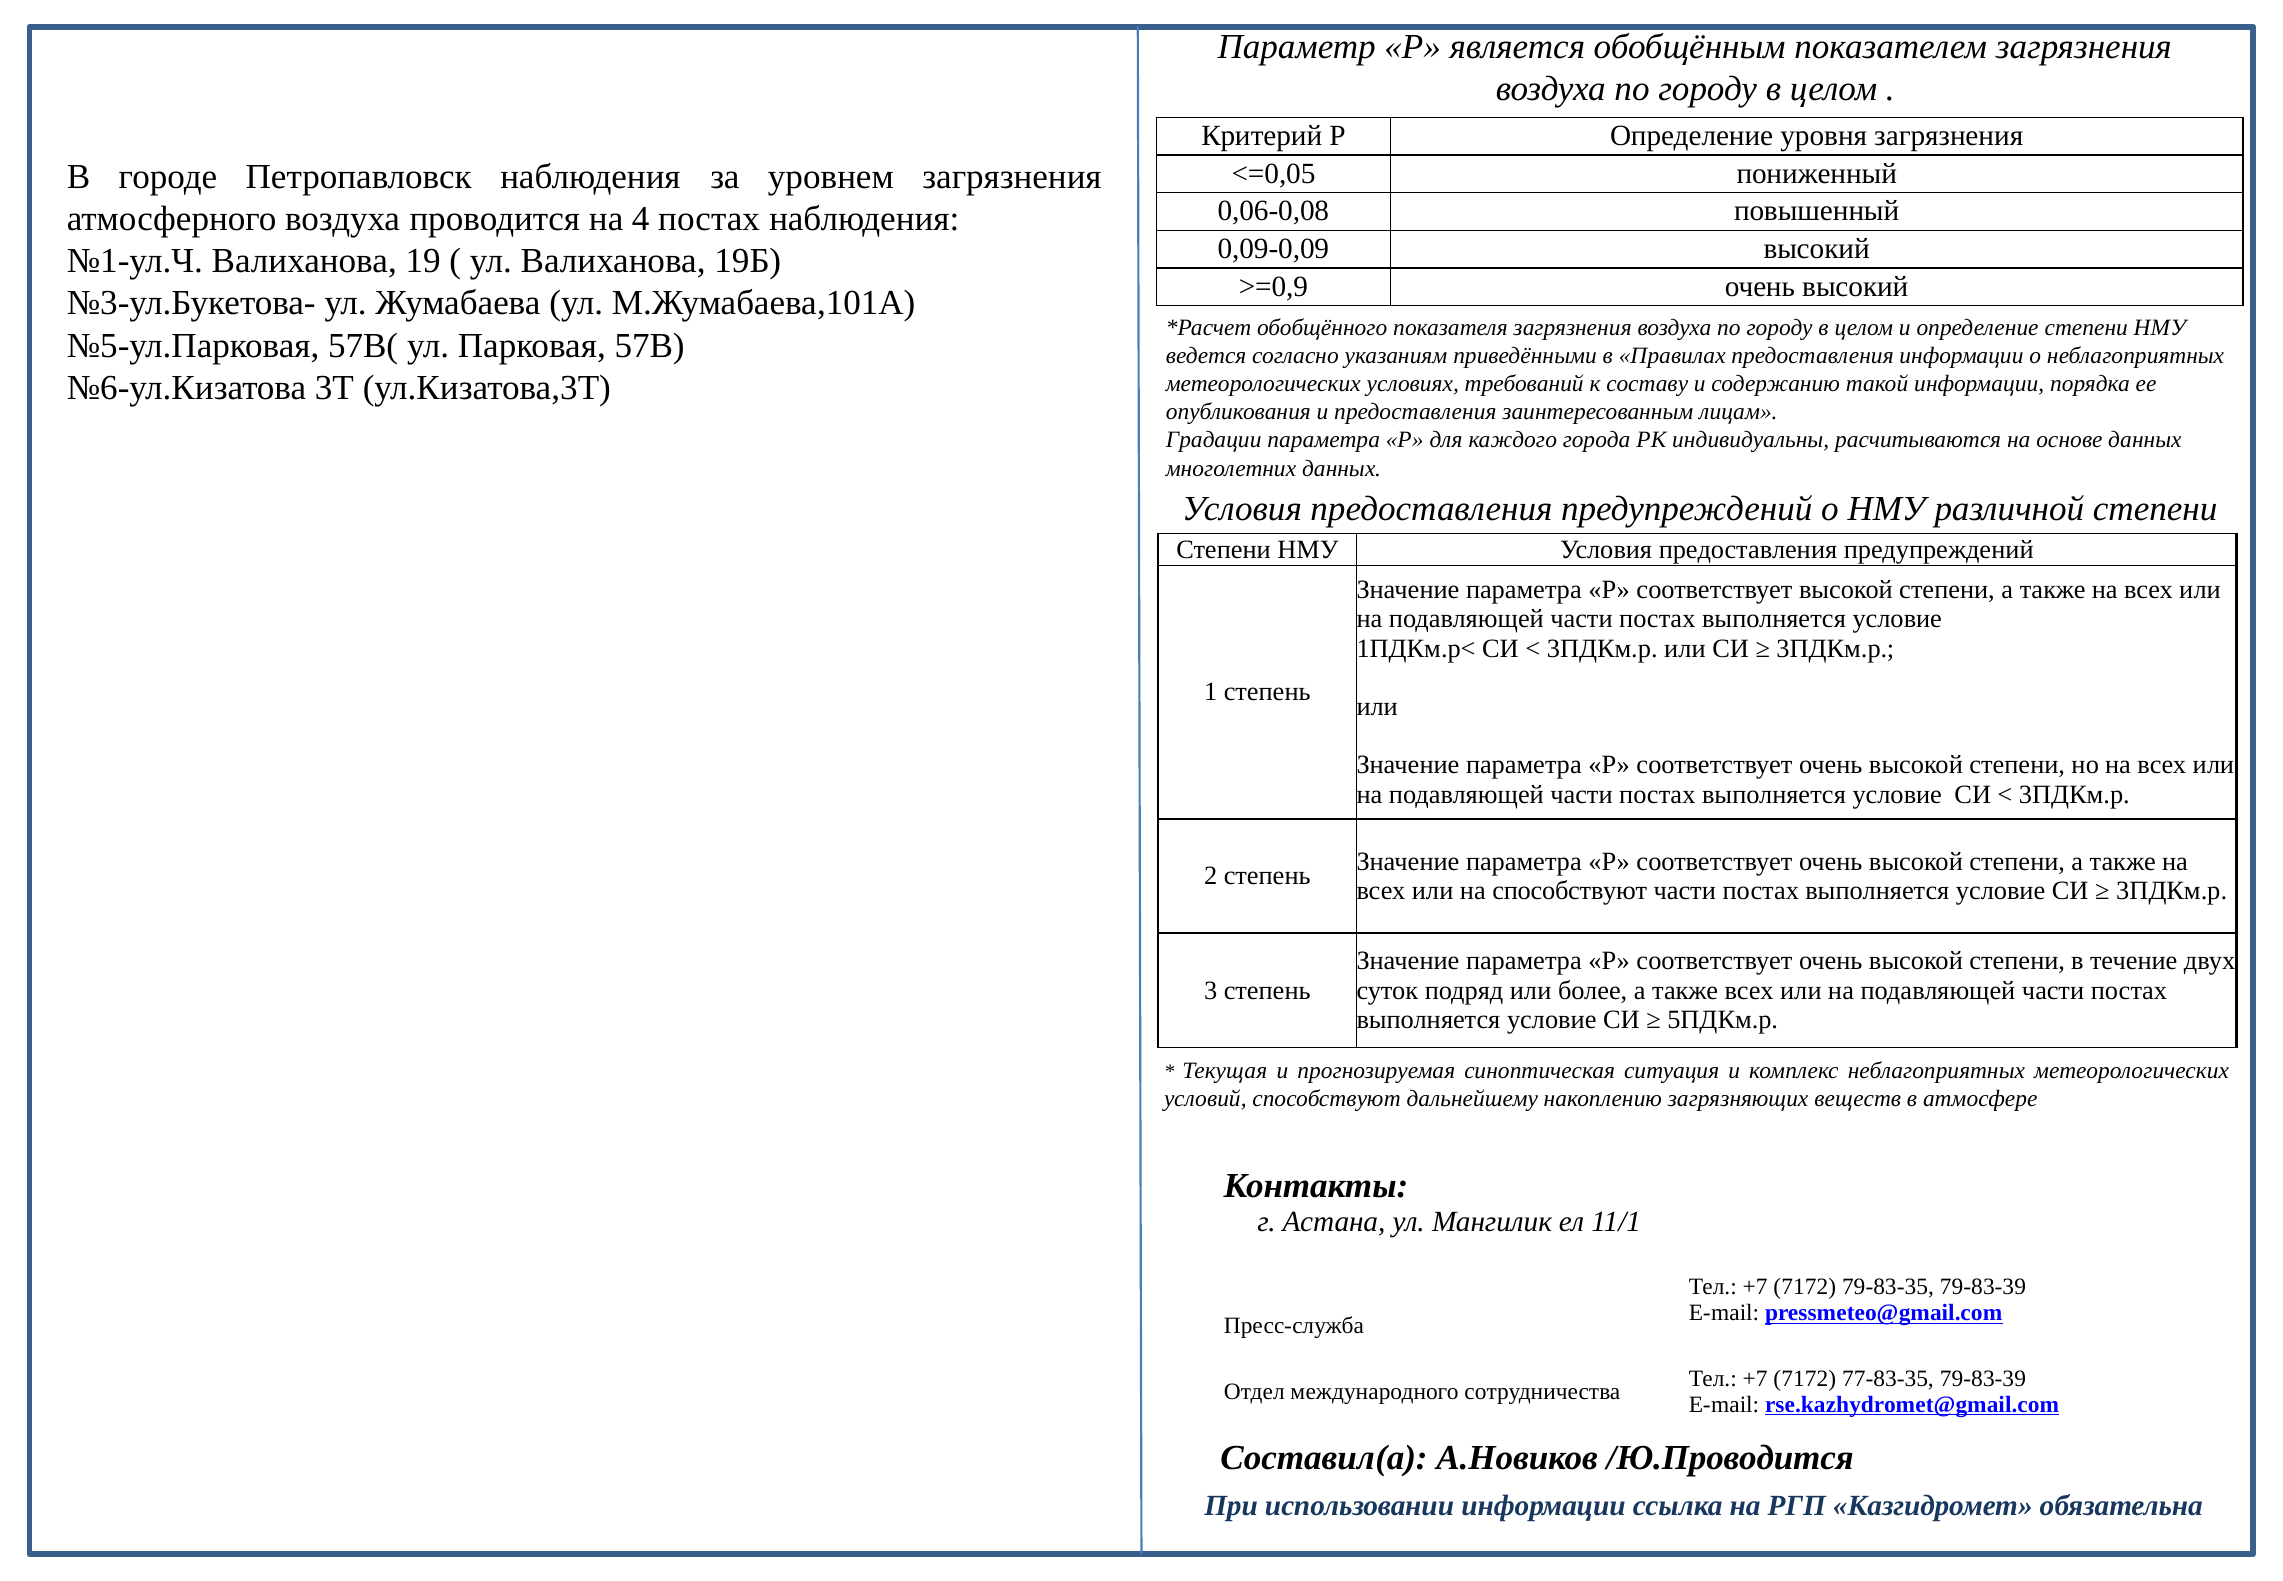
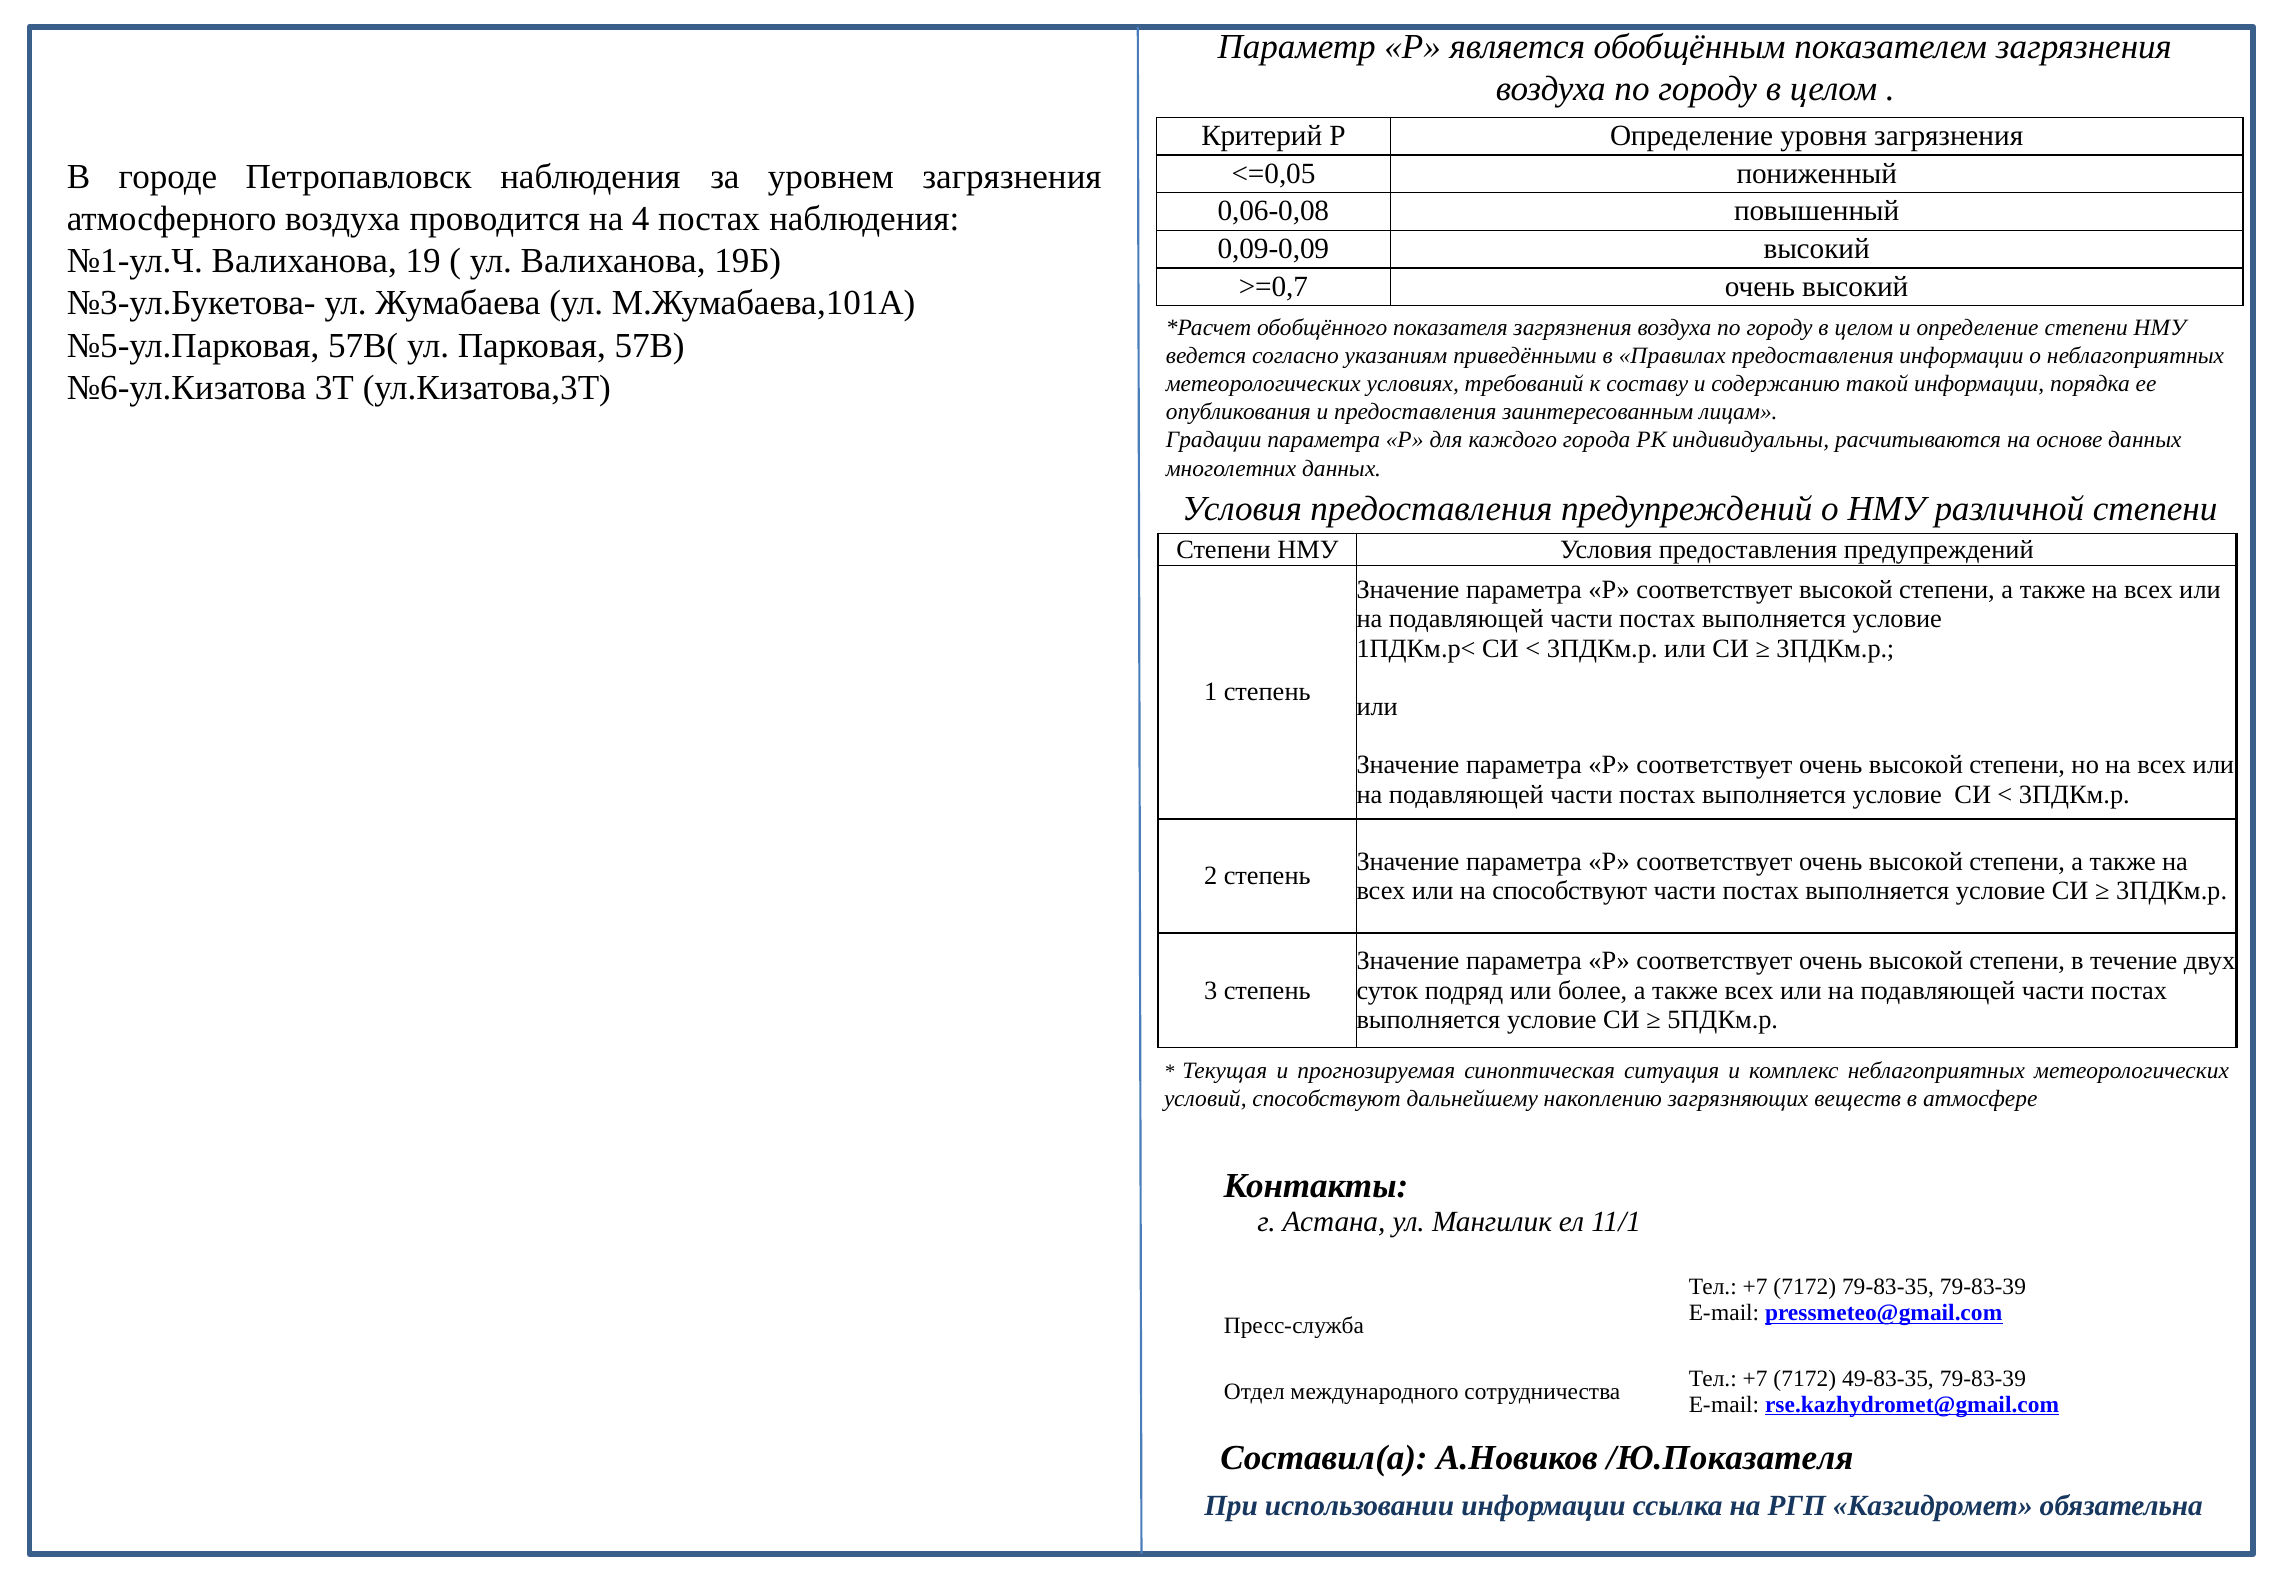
>=0,9: >=0,9 -> >=0,7 (1273, 286)
77-83-35: 77-83-35 -> 49-83-35 (1888, 1378)
/Ю.Проводится: /Ю.Проводится -> /Ю.Показателя (1730, 1457)
